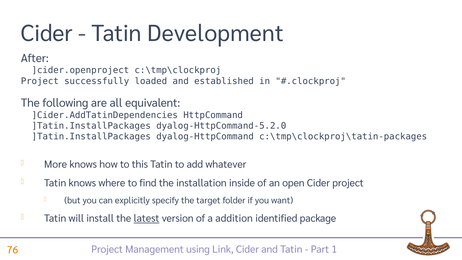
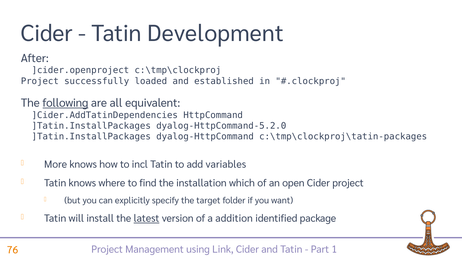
following underline: none -> present (65, 103)
this: this -> incl (140, 164)
whatever: whatever -> variables (226, 164)
inside: inside -> which (242, 183)
